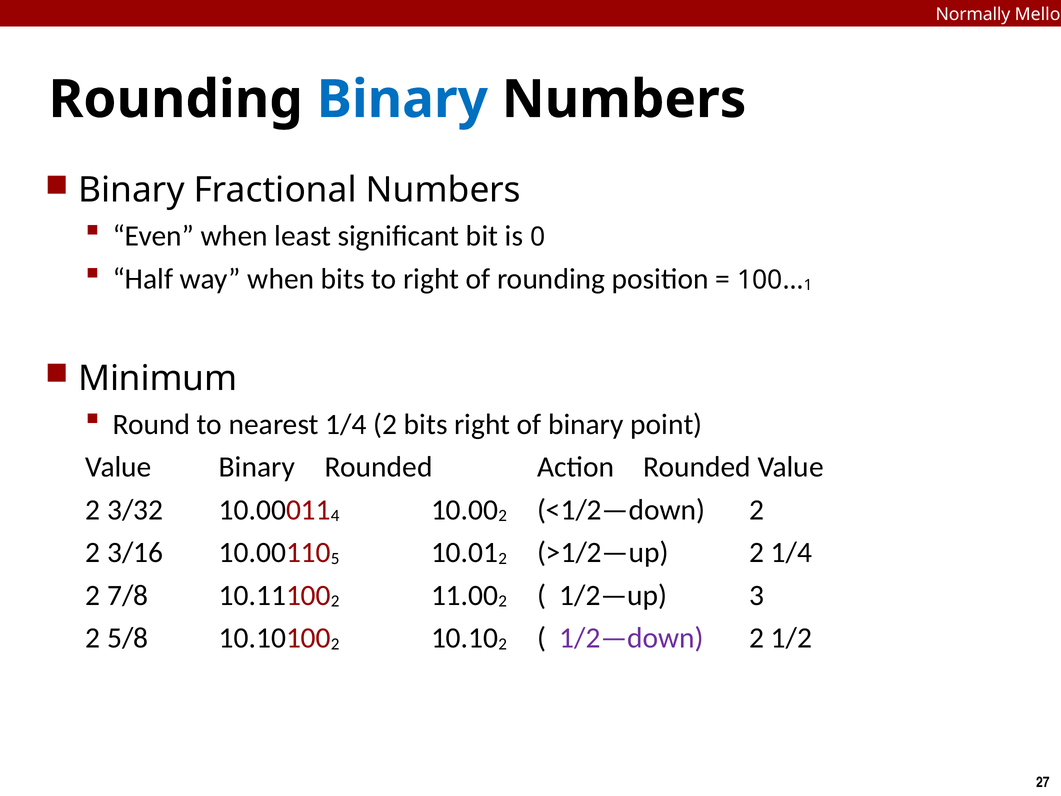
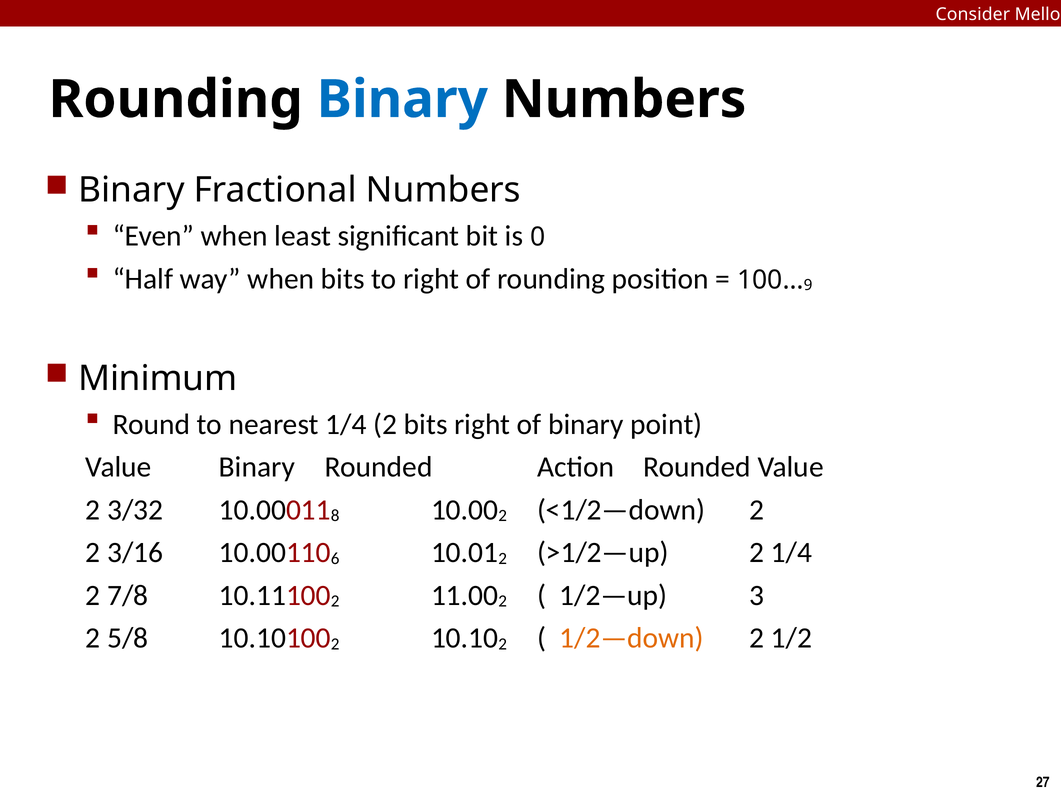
Normally: Normally -> Consider (973, 14)
1: 1 -> 9 (808, 285)
4: 4 -> 8 (335, 515)
5: 5 -> 6 (335, 558)
1/2—down colour: purple -> orange (632, 638)
